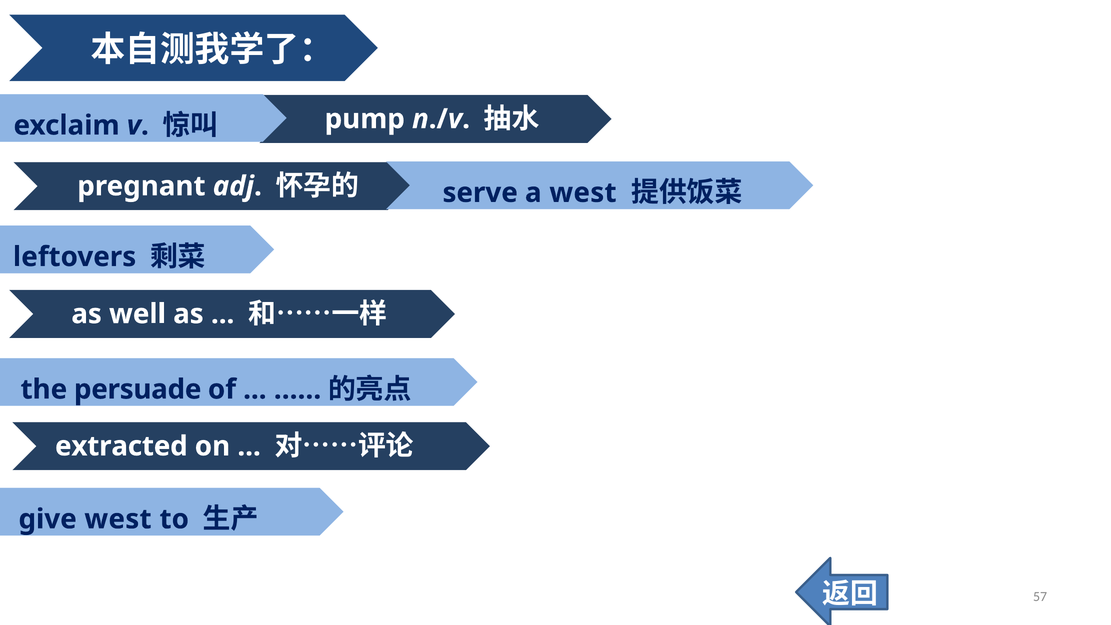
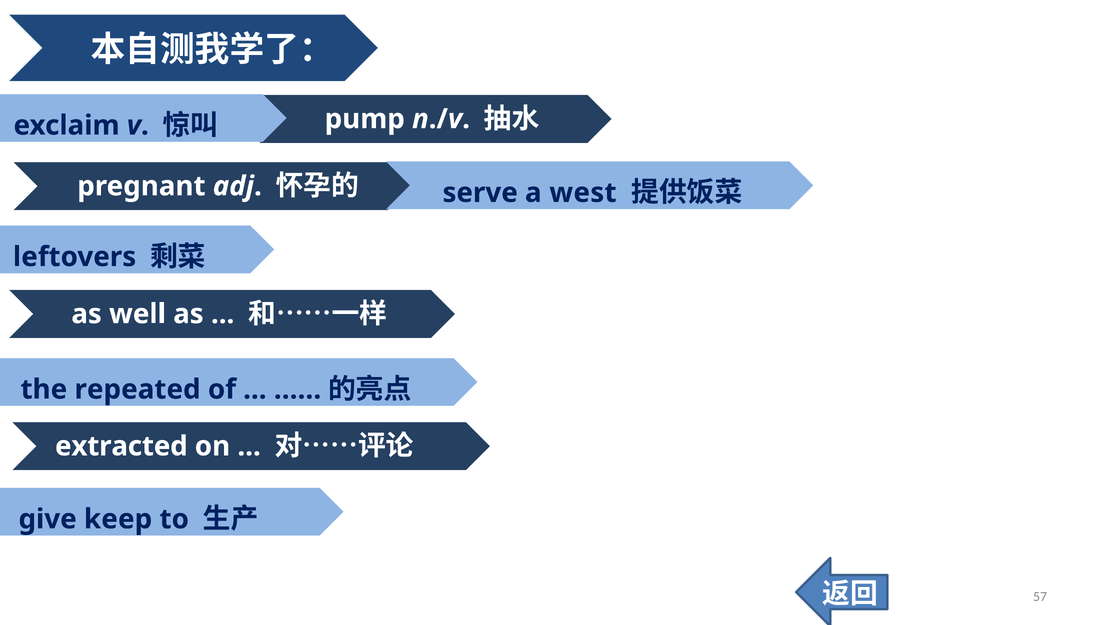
persuade: persuade -> repeated (138, 389)
give west: west -> keep (118, 519)
